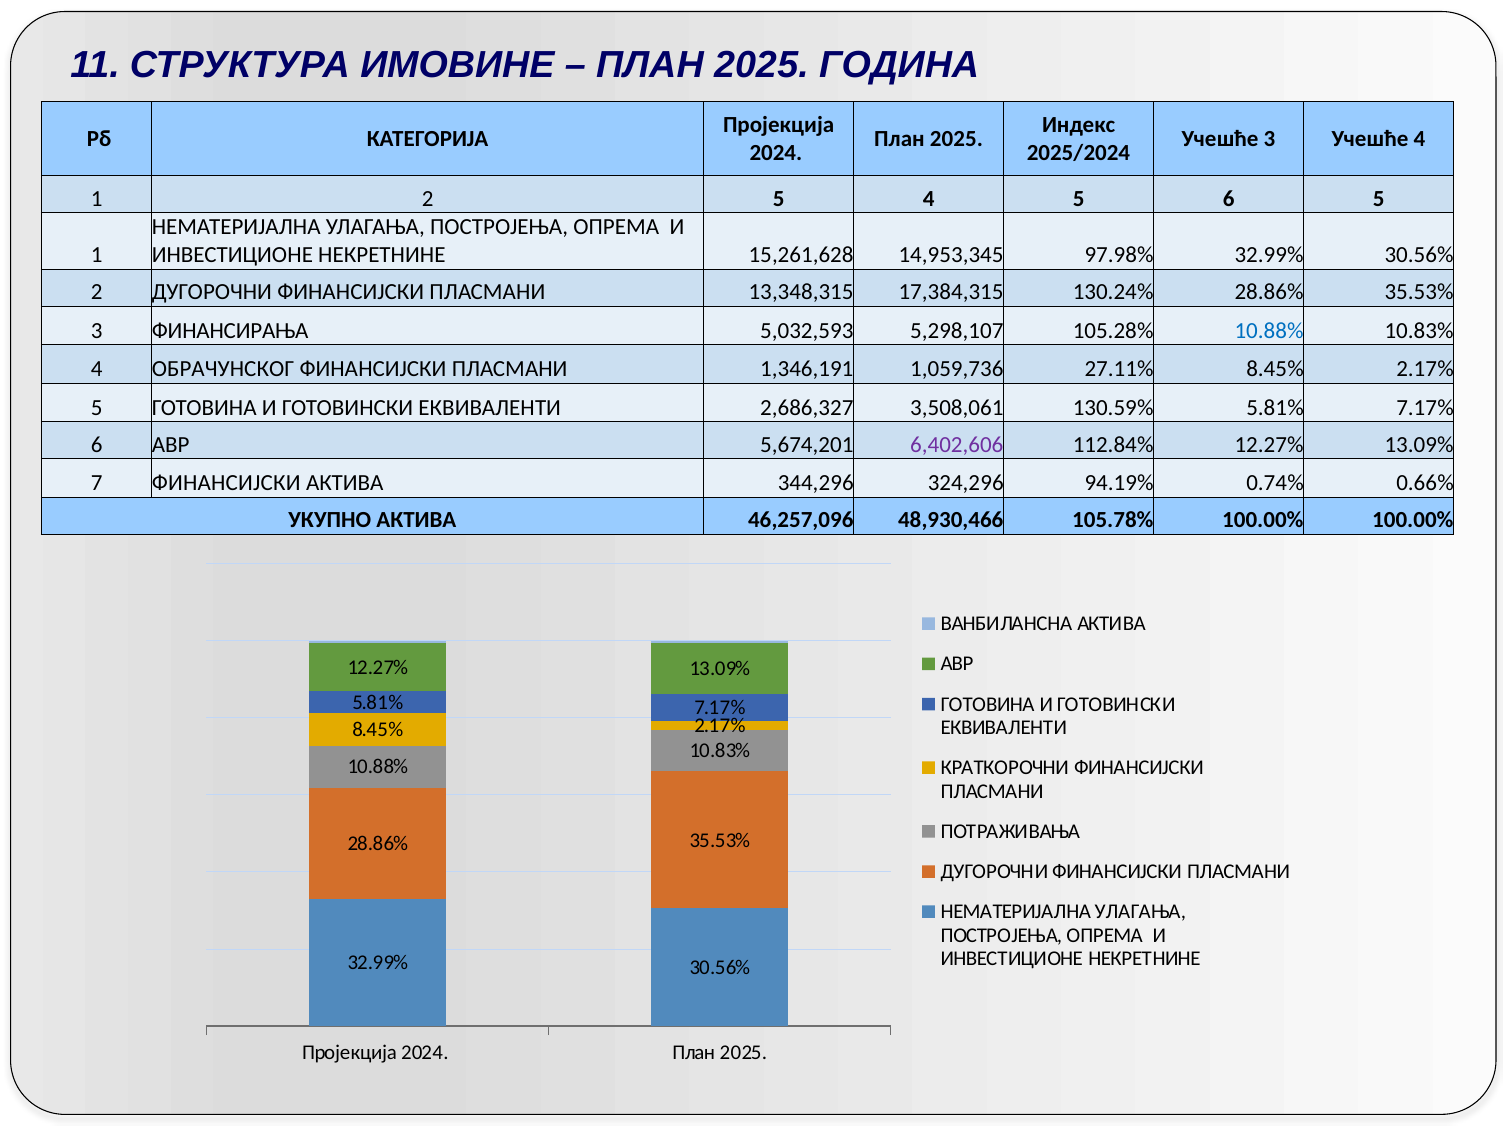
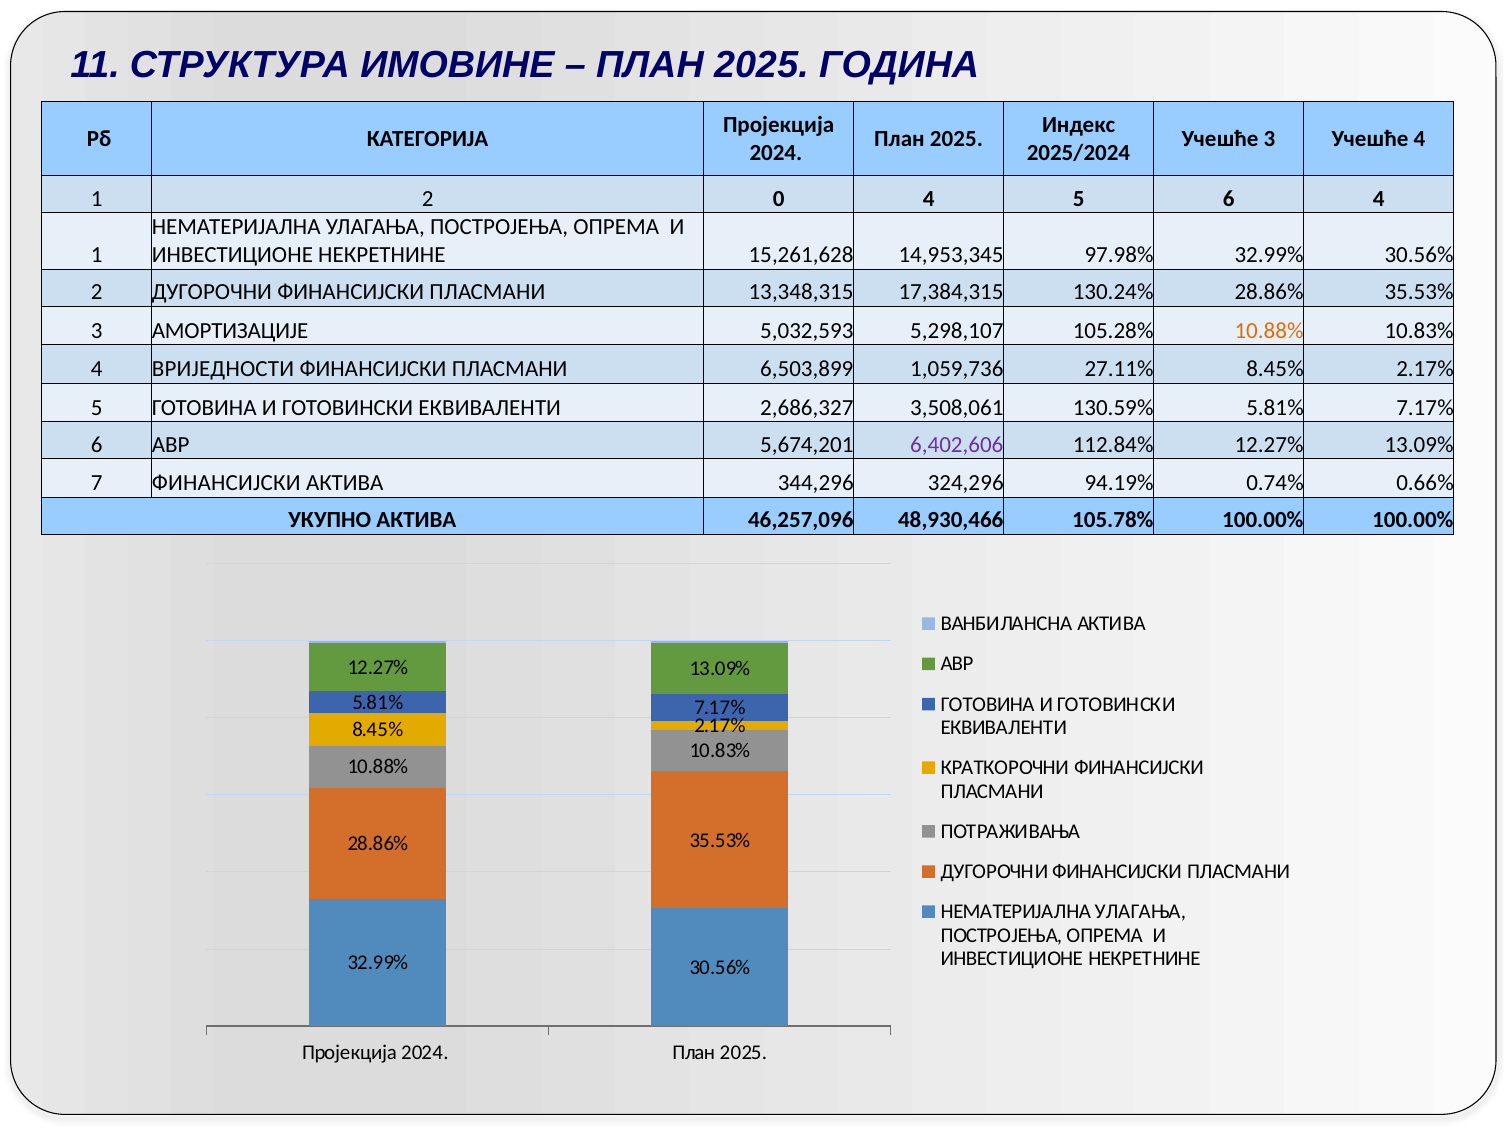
2 5: 5 -> 0 (779, 199)
6 5: 5 -> 4 (1379, 199)
ФИНАНСИРАЊА: ФИНАНСИРАЊА -> АМОРТИЗАЦИЈЕ (230, 331)
10.88% colour: blue -> orange (1269, 331)
ОБРАЧУНСКОГ: ОБРАЧУНСКОГ -> ВРИЈЕДНОСТИ (223, 369)
1,346,191: 1,346,191 -> 6,503,899 (807, 369)
